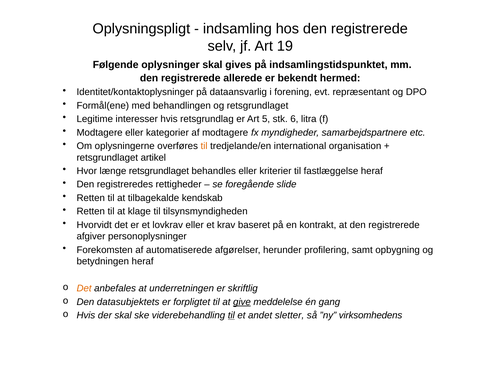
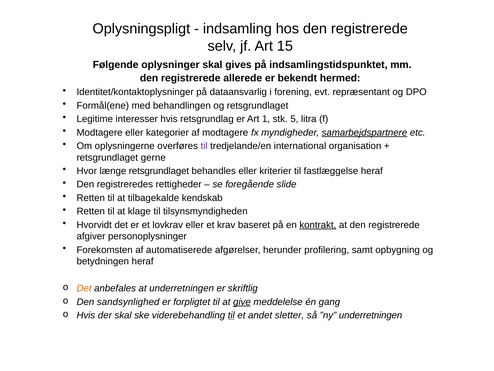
19: 19 -> 15 (285, 46)
5: 5 -> 1 (266, 119)
6: 6 -> 5 (294, 119)
samarbejdspartnere underline: none -> present (364, 132)
til colour: orange -> purple (204, 146)
artikel: artikel -> gerne (153, 157)
kontrakt underline: none -> present (318, 225)
datasubjektets: datasubjektets -> sandsynlighed (128, 302)
”ny virksomhedens: virksomhedens -> underretningen (371, 315)
